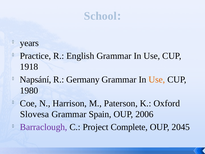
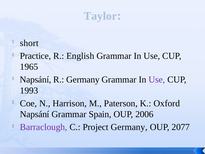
School: School -> Taylor (100, 16)
years: years -> short (29, 43)
1918: 1918 -> 1965 (29, 67)
Use colour: orange -> purple (157, 79)
1980: 1980 -> 1993 (29, 90)
Slovesa: Slovesa -> Napsání (35, 114)
Project Complete: Complete -> Germany (129, 127)
2045: 2045 -> 2077 (181, 127)
